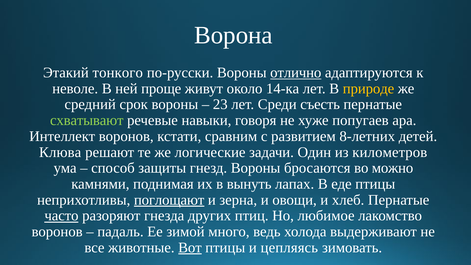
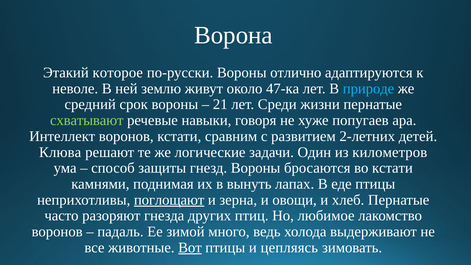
тонкого: тонкого -> которое (118, 73)
отлично underline: present -> none (296, 73)
проще: проще -> землю (161, 89)
14-ка: 14-ка -> 47-ка (283, 89)
природе colour: yellow -> light blue (368, 89)
23: 23 -> 21 (220, 104)
съесть: съесть -> жизни (320, 104)
8-летних: 8-летних -> 2-летних (367, 136)
во можно: можно -> кстати (392, 168)
часто underline: present -> none (62, 216)
